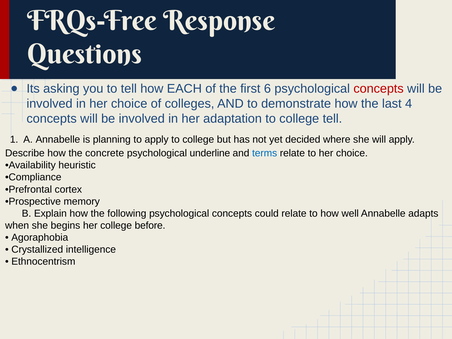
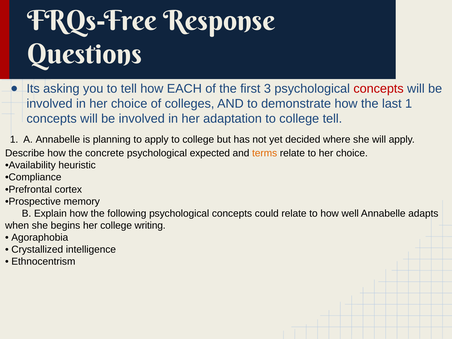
6: 6 -> 3 (267, 89)
last 4: 4 -> 1 (409, 104)
underline: underline -> expected (210, 153)
terms colour: blue -> orange (265, 153)
before: before -> writing (150, 226)
